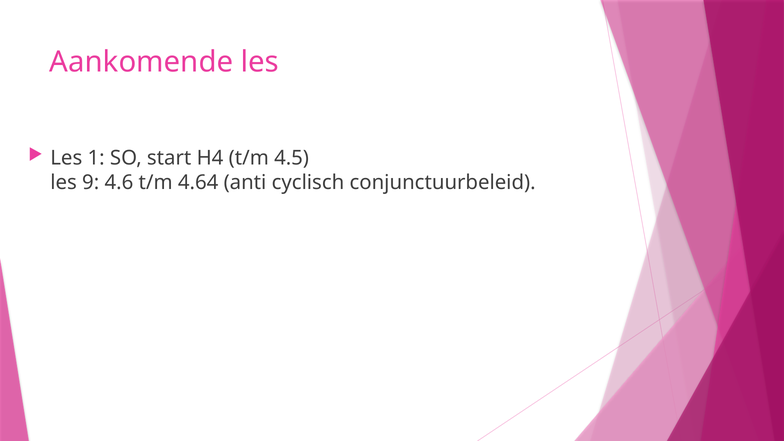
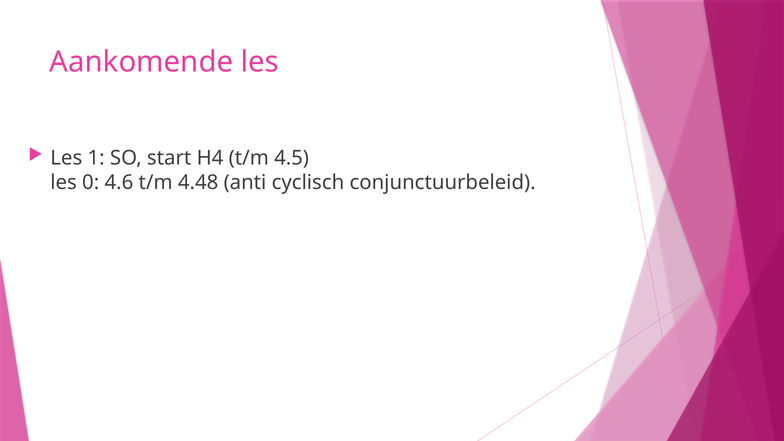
9: 9 -> 0 (91, 182)
4.64: 4.64 -> 4.48 (198, 182)
